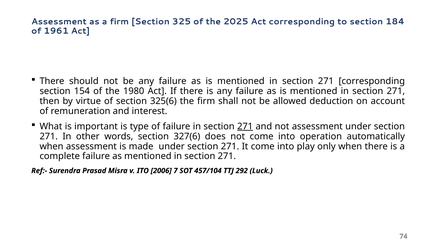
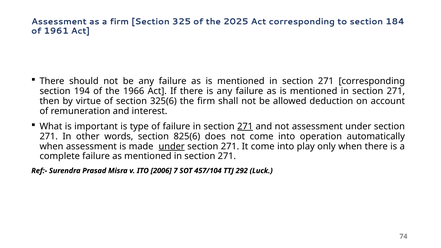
154: 154 -> 194 (82, 91)
1980: 1980 -> 1966 (134, 91)
327(6: 327(6 -> 825(6 (187, 136)
under underline: none -> present (172, 146)
